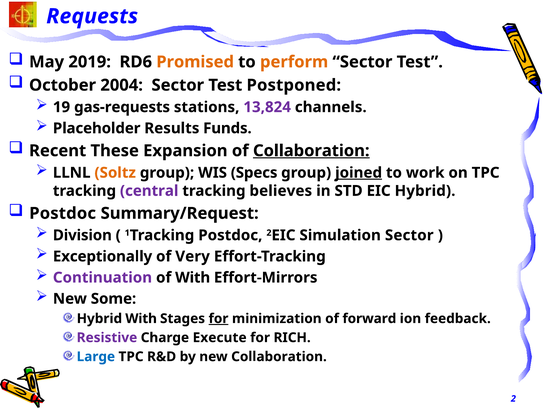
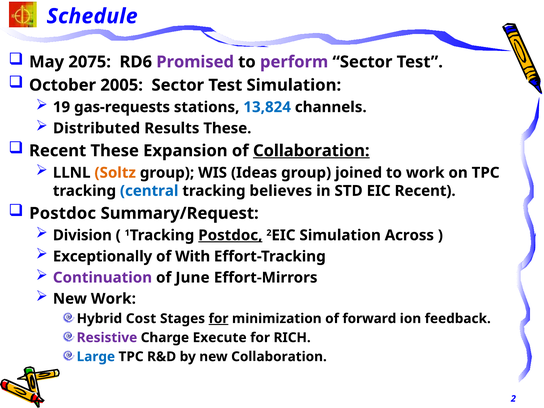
Requests: Requests -> Schedule (92, 16)
2019: 2019 -> 2075 (90, 62)
Promised colour: orange -> purple (195, 62)
perform colour: orange -> purple (294, 62)
2004: 2004 -> 2005 (122, 85)
Test Postponed: Postponed -> Simulation (294, 85)
13,824 colour: purple -> blue (267, 107)
Placeholder: Placeholder -> Distributed (97, 128)
Results Funds: Funds -> These (227, 128)
Specs: Specs -> Ideas (254, 173)
joined underline: present -> none (359, 173)
central colour: purple -> blue (149, 191)
EIC Hybrid: Hybrid -> Recent (425, 191)
Postdoc underline: none -> present (230, 235)
Simulation Sector: Sector -> Across (409, 235)
Very: Very -> With (193, 256)
of With: With -> June (193, 278)
New Some: Some -> Work (113, 299)
Hybrid With: With -> Cost (141, 319)
